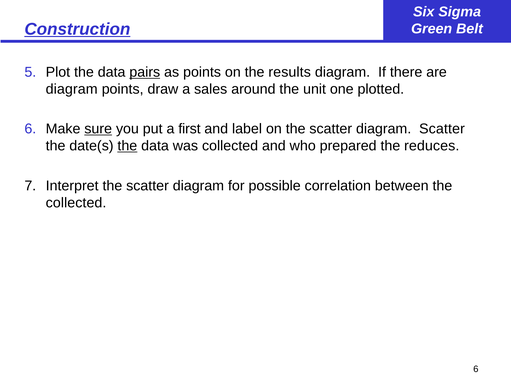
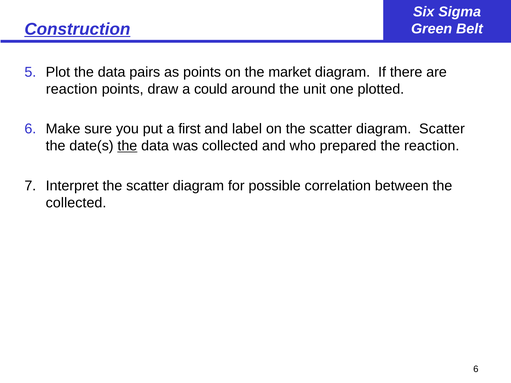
pairs underline: present -> none (145, 72)
results: results -> market (290, 72)
diagram: diagram -> reaction (72, 89)
sales: sales -> could (211, 89)
sure underline: present -> none (98, 129)
the reduces: reduces -> reaction (432, 146)
